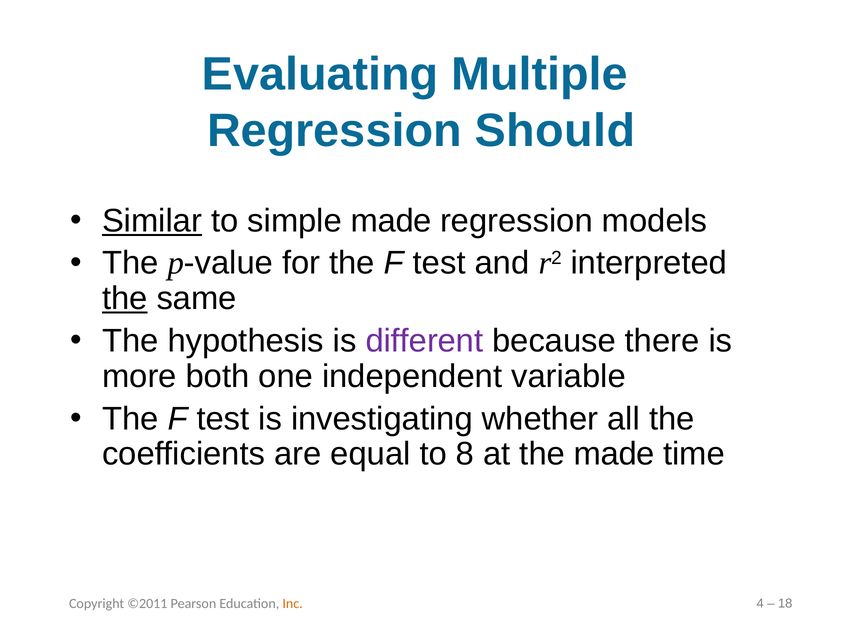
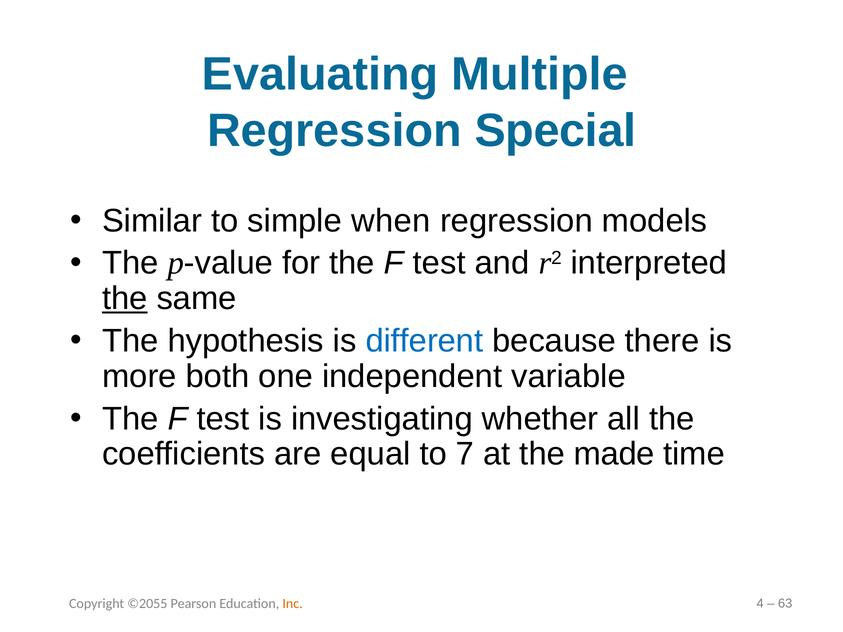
Should: Should -> Special (555, 131)
Similar underline: present -> none (152, 221)
simple made: made -> when (391, 221)
different colour: purple -> blue (424, 341)
8: 8 -> 7 (465, 454)
18: 18 -> 63 (785, 604)
©2011: ©2011 -> ©2055 (147, 604)
